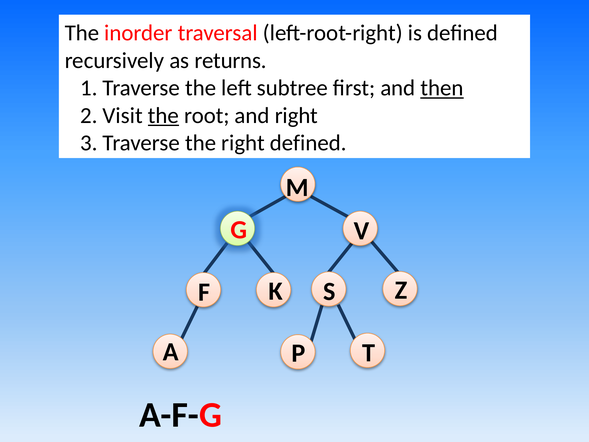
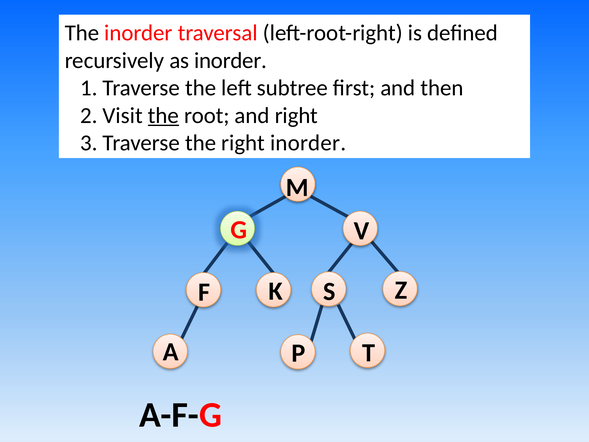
as returns: returns -> inorder (230, 60)
then underline: present -> none (442, 88)
right defined: defined -> inorder (308, 143)
